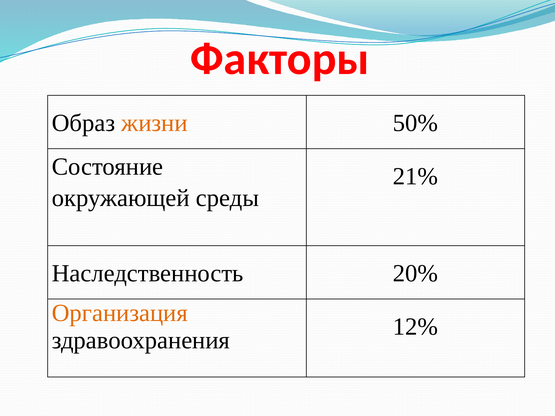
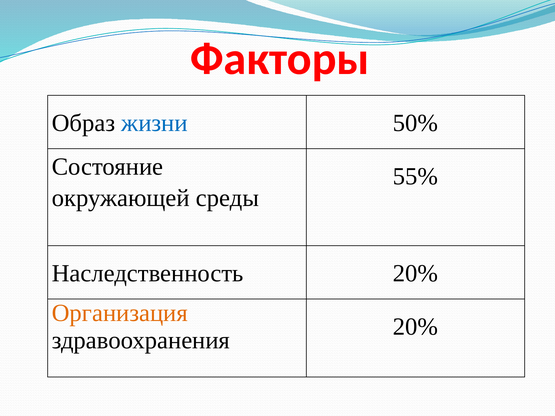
жизни colour: orange -> blue (155, 123)
21%: 21% -> 55% (415, 176)
12%: 12% -> 20% (415, 327)
